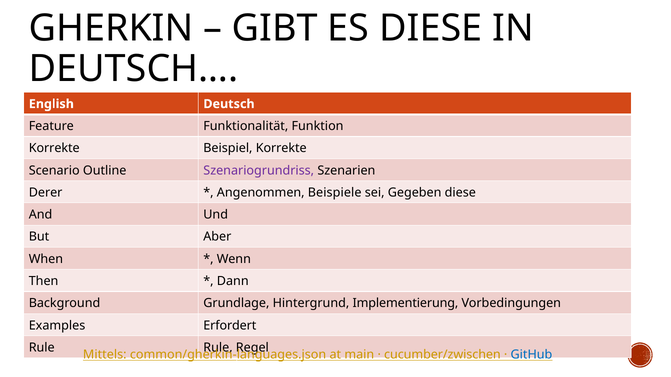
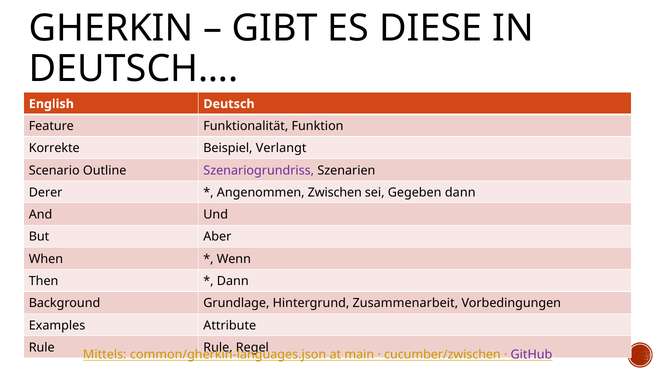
Beispiel Korrekte: Korrekte -> Verlangt (281, 148)
Beispiele: Beispiele -> Zwischen (335, 193)
Gegeben diese: diese -> dann (460, 193)
Implementierung: Implementierung -> Zusammenarbeit (405, 304)
Erfordert: Erfordert -> Attribute (230, 326)
GitHub colour: blue -> purple (531, 355)
